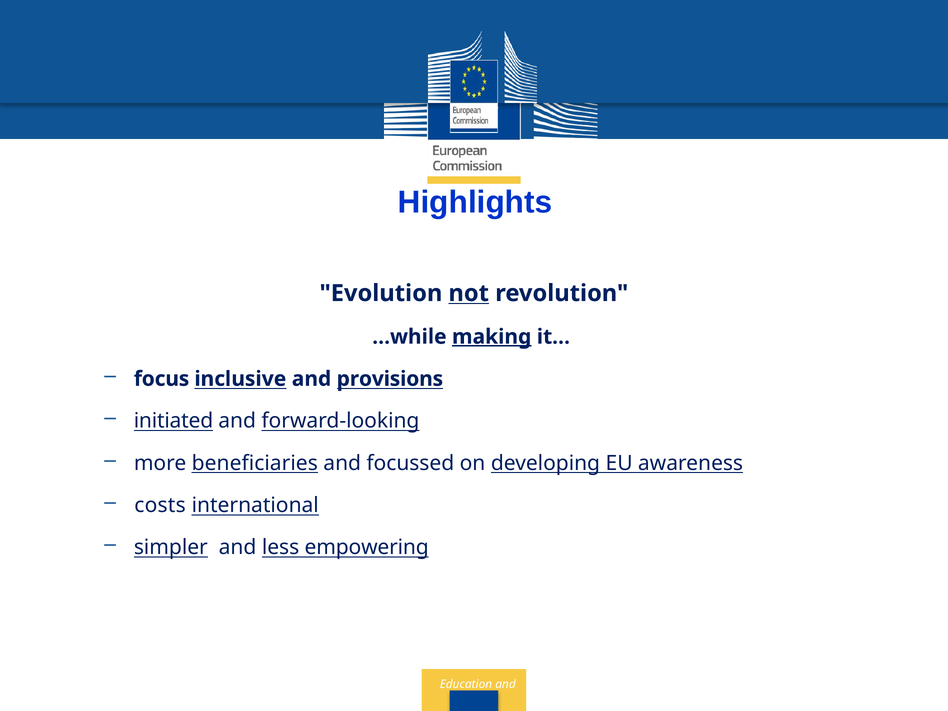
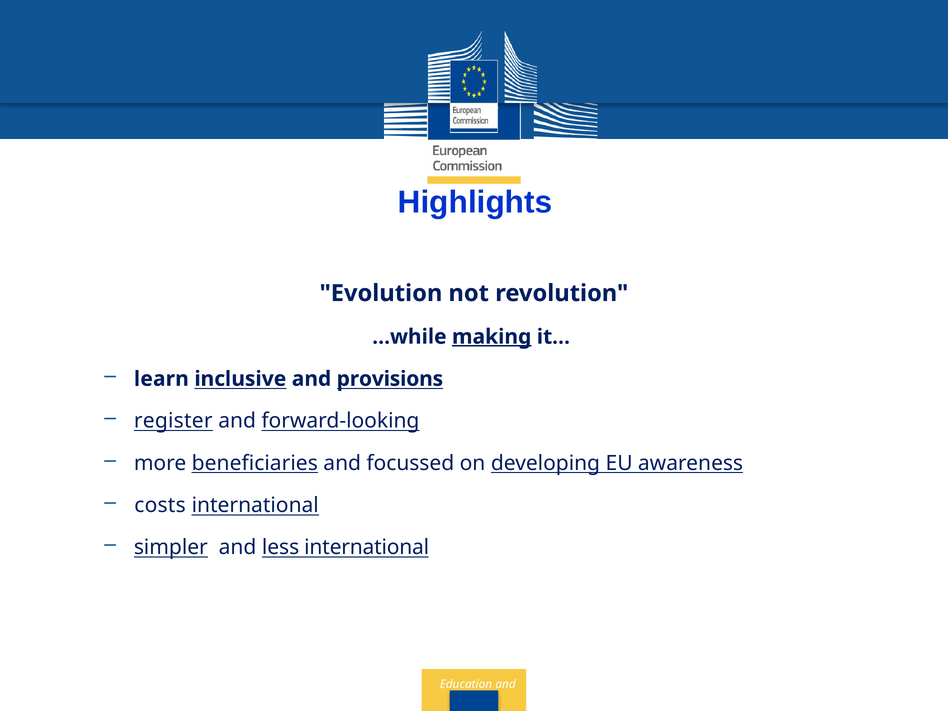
not underline: present -> none (469, 293)
focus: focus -> learn (161, 379)
initiated: initiated -> register (173, 421)
less empowering: empowering -> international (367, 547)
